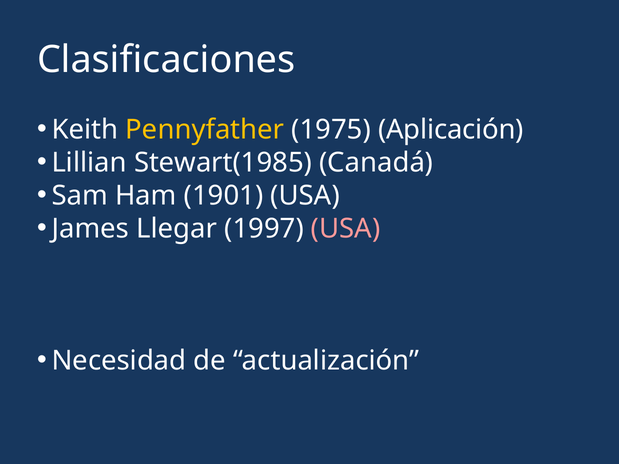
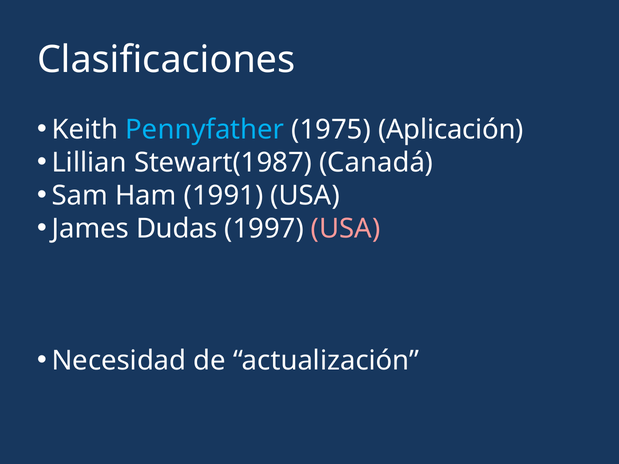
Pennyfather colour: yellow -> light blue (205, 130)
Stewart(1985: Stewart(1985 -> Stewart(1987 (223, 163)
1901: 1901 -> 1991 (224, 196)
Llegar: Llegar -> Dudas (177, 229)
